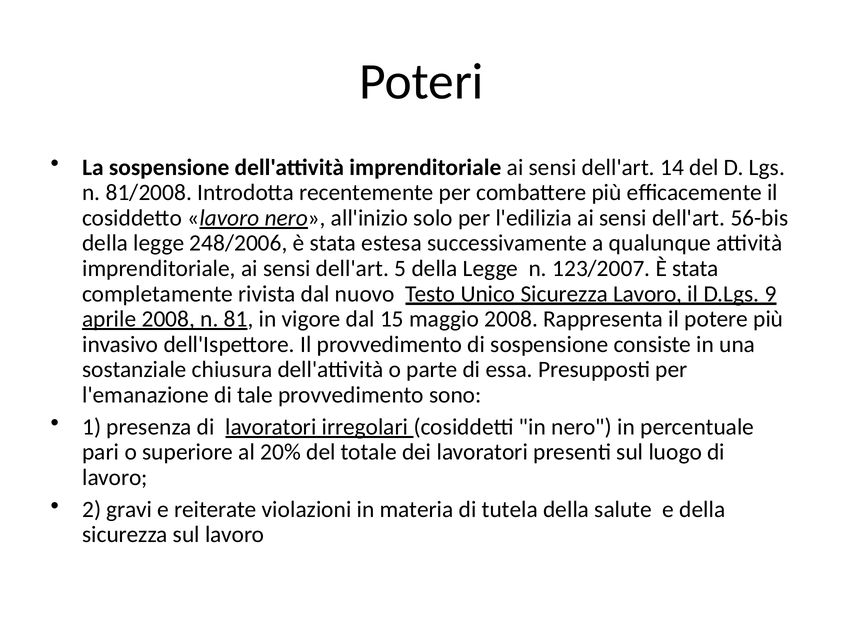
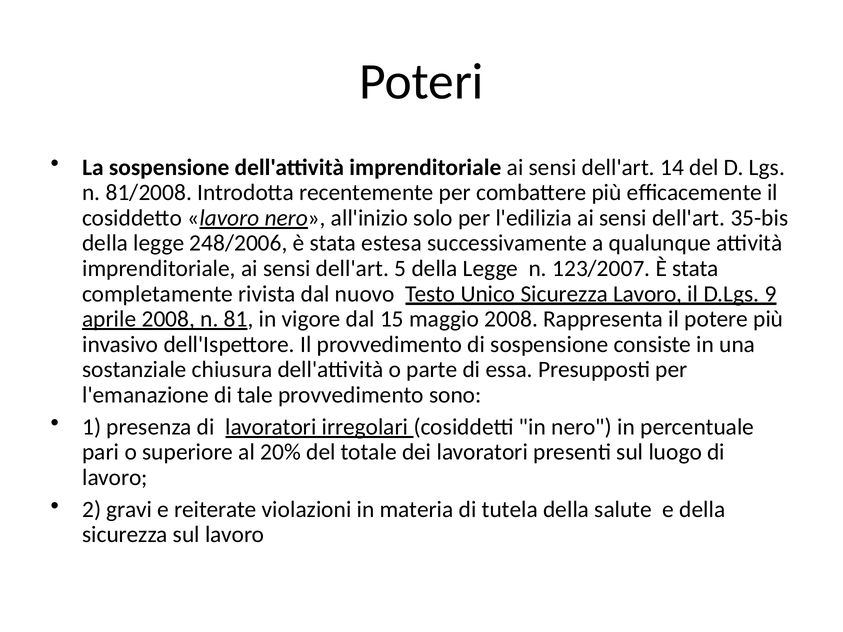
56-bis: 56-bis -> 35-bis (759, 218)
